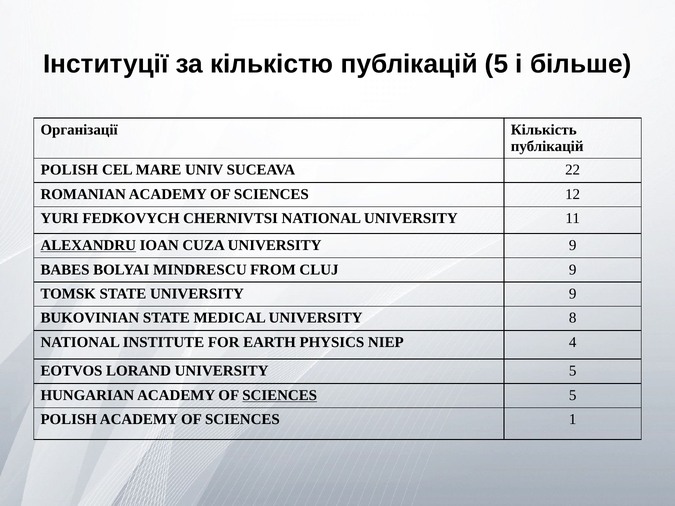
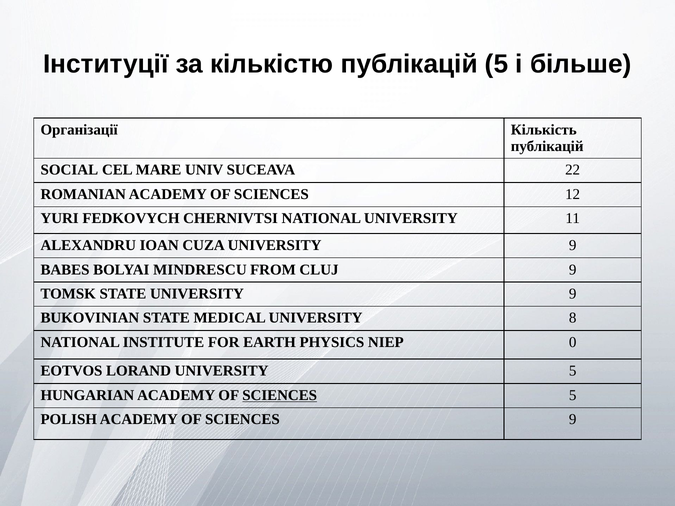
POLISH: POLISH -> SOCIAL (69, 170)
ALEXANDRU underline: present -> none (88, 245)
4: 4 -> 0 (573, 342)
SCIENCES 1: 1 -> 9 (573, 420)
